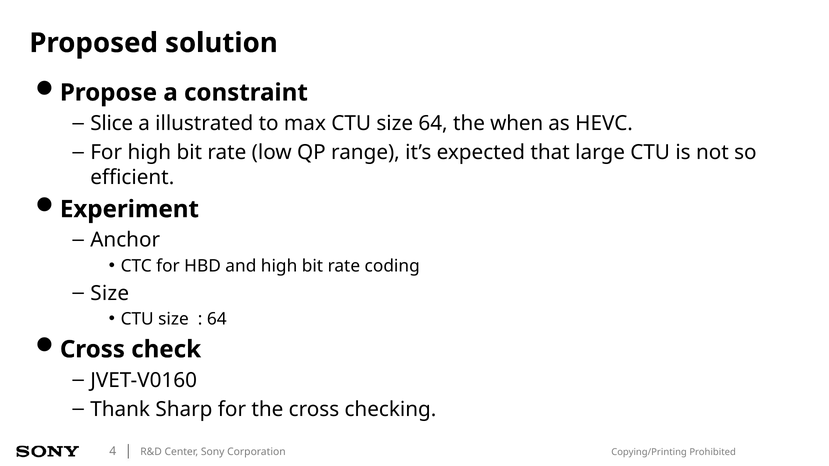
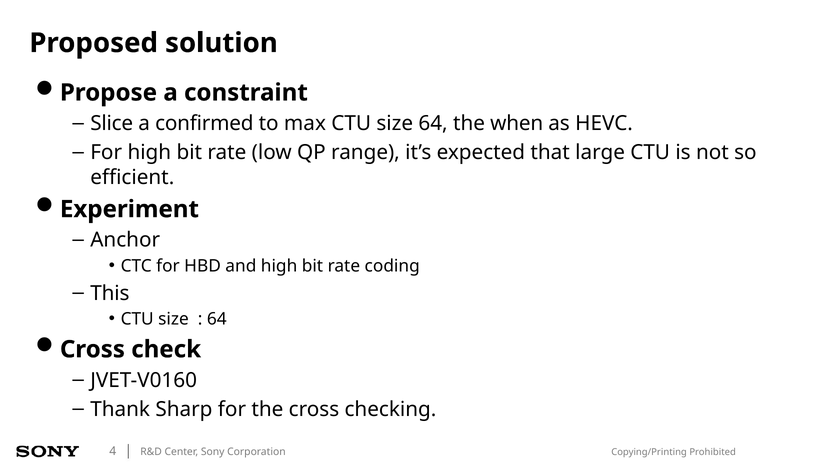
illustrated: illustrated -> confirmed (204, 123)
Size: Size -> This (110, 293)
